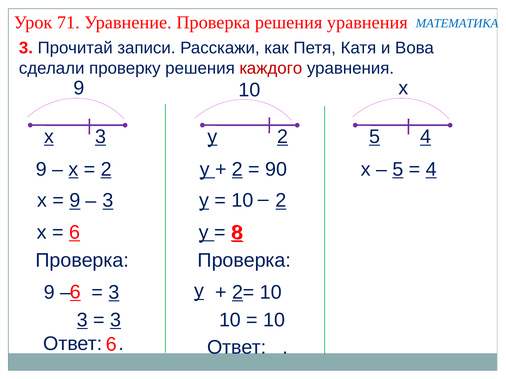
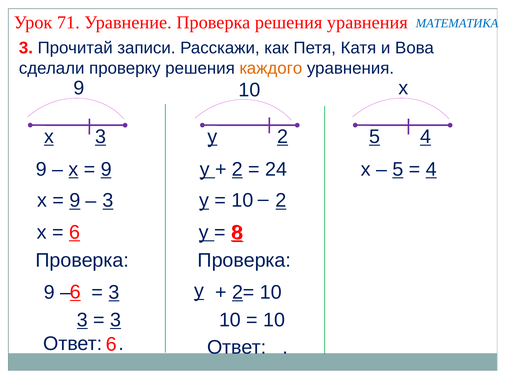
каждого colour: red -> orange (271, 68)
2: 2 -> 9 (106, 170)
90: 90 -> 24 (276, 170)
